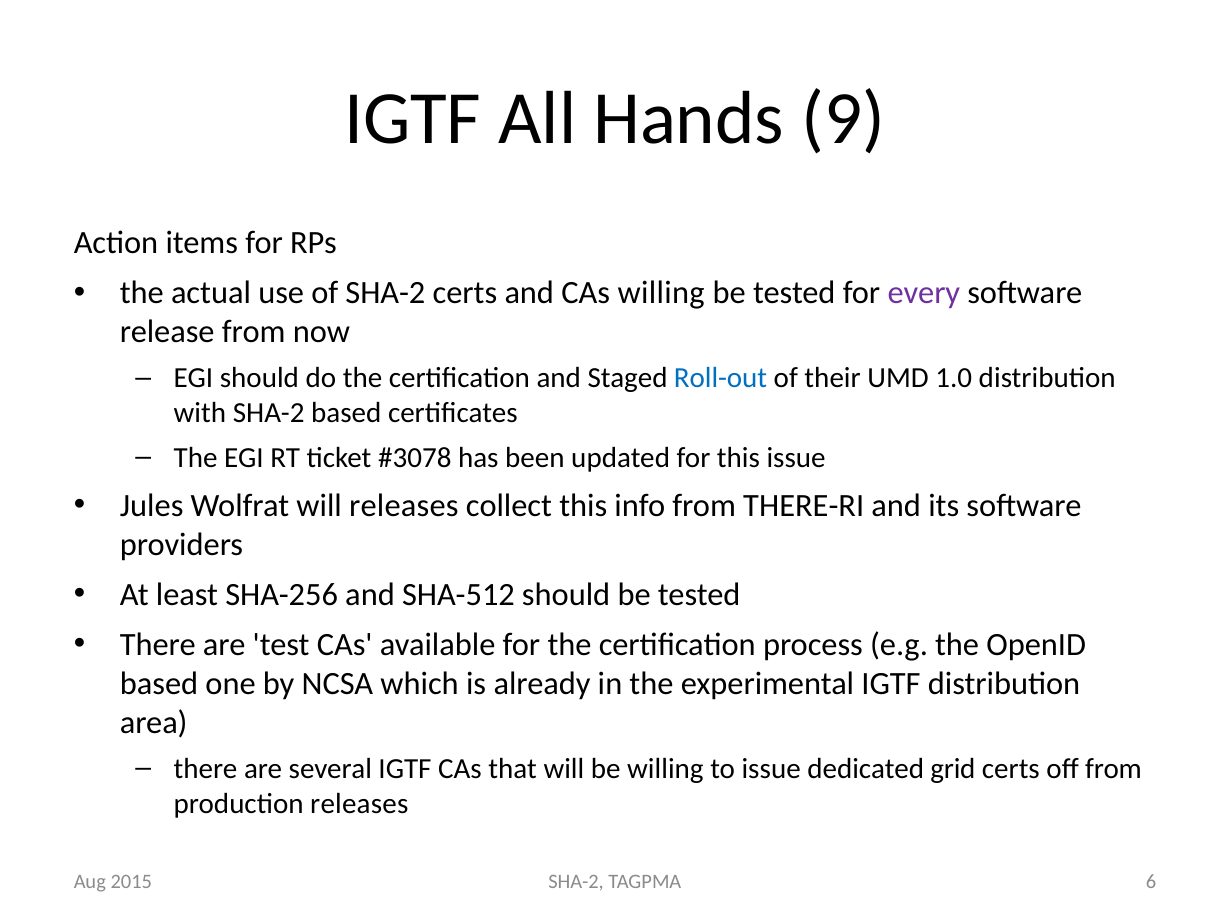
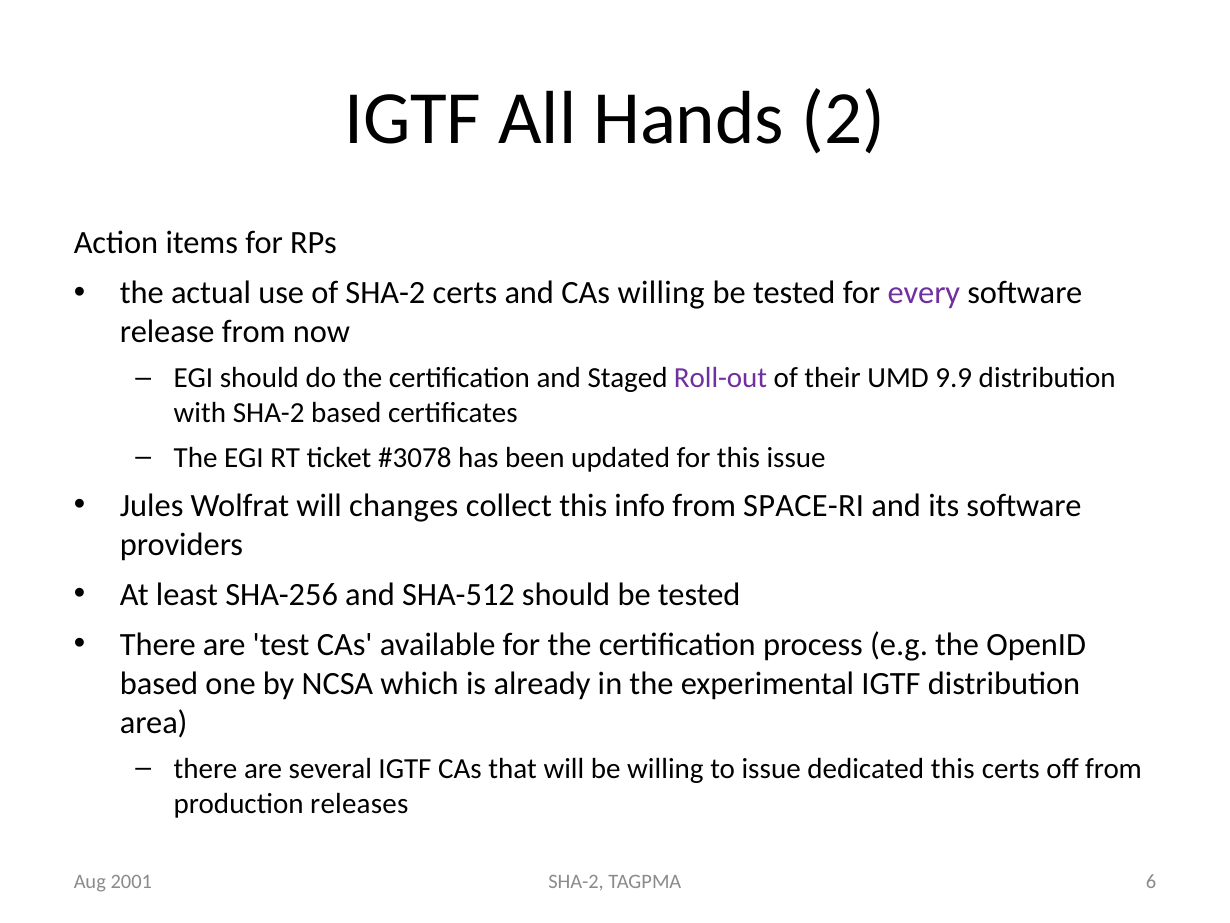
9: 9 -> 2 (843, 119)
Roll-out colour: blue -> purple (721, 378)
1.0: 1.0 -> 9.9 (954, 378)
will releases: releases -> changes (404, 506)
THERE-RI: THERE-RI -> SPACE-RI (804, 506)
dedicated grid: grid -> this (953, 768)
2015: 2015 -> 2001 (131, 881)
